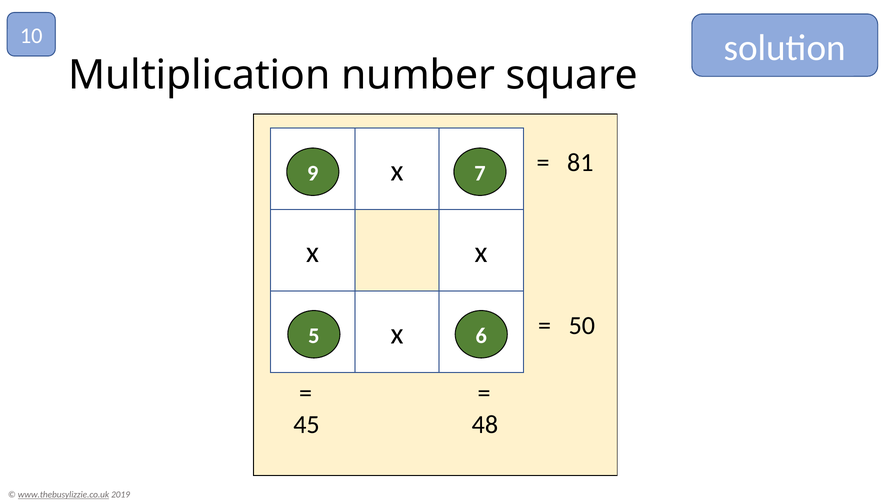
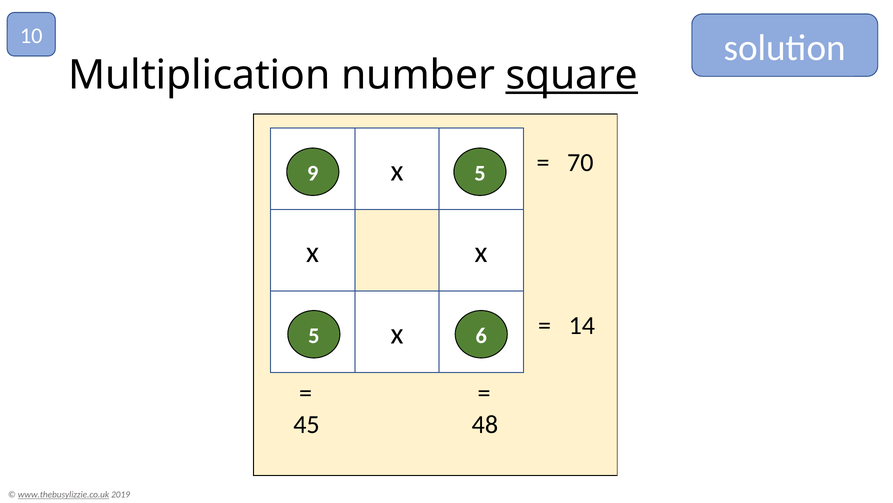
square underline: none -> present (572, 75)
81: 81 -> 70 (580, 162)
9 7: 7 -> 5 (480, 173)
50: 50 -> 14 (582, 325)
